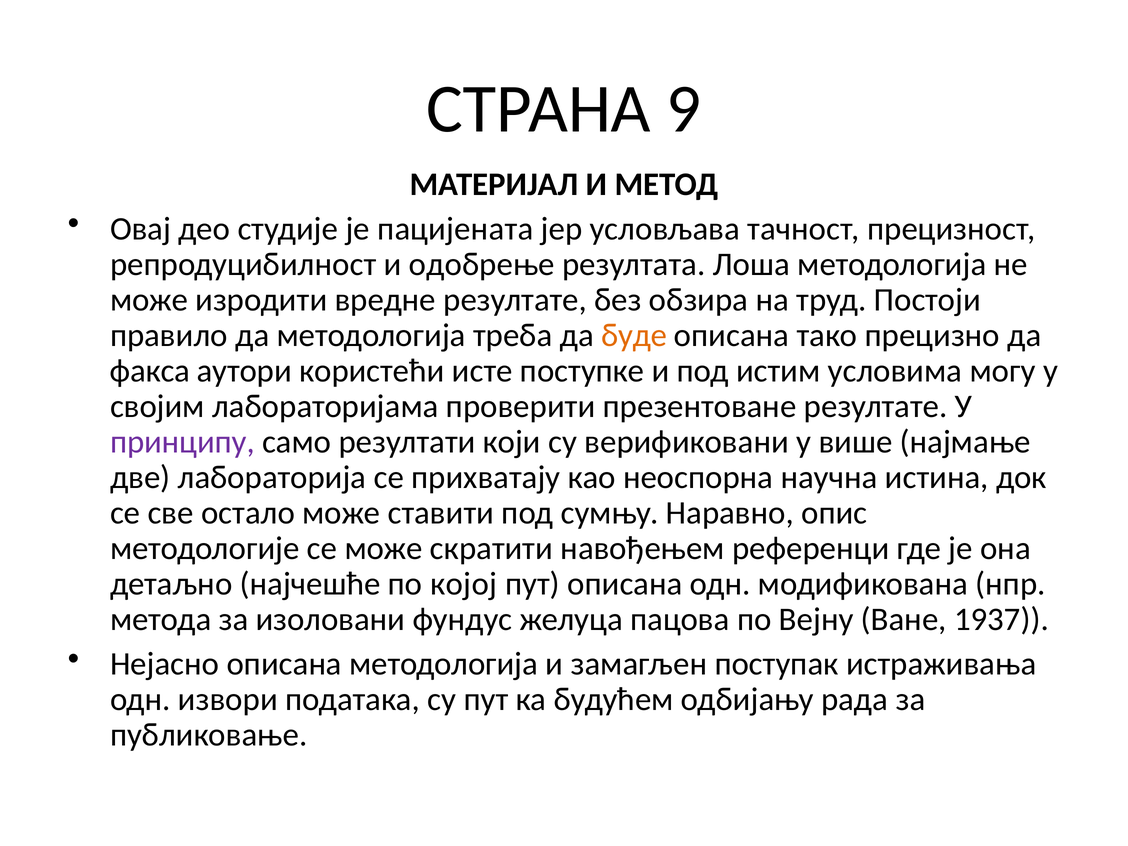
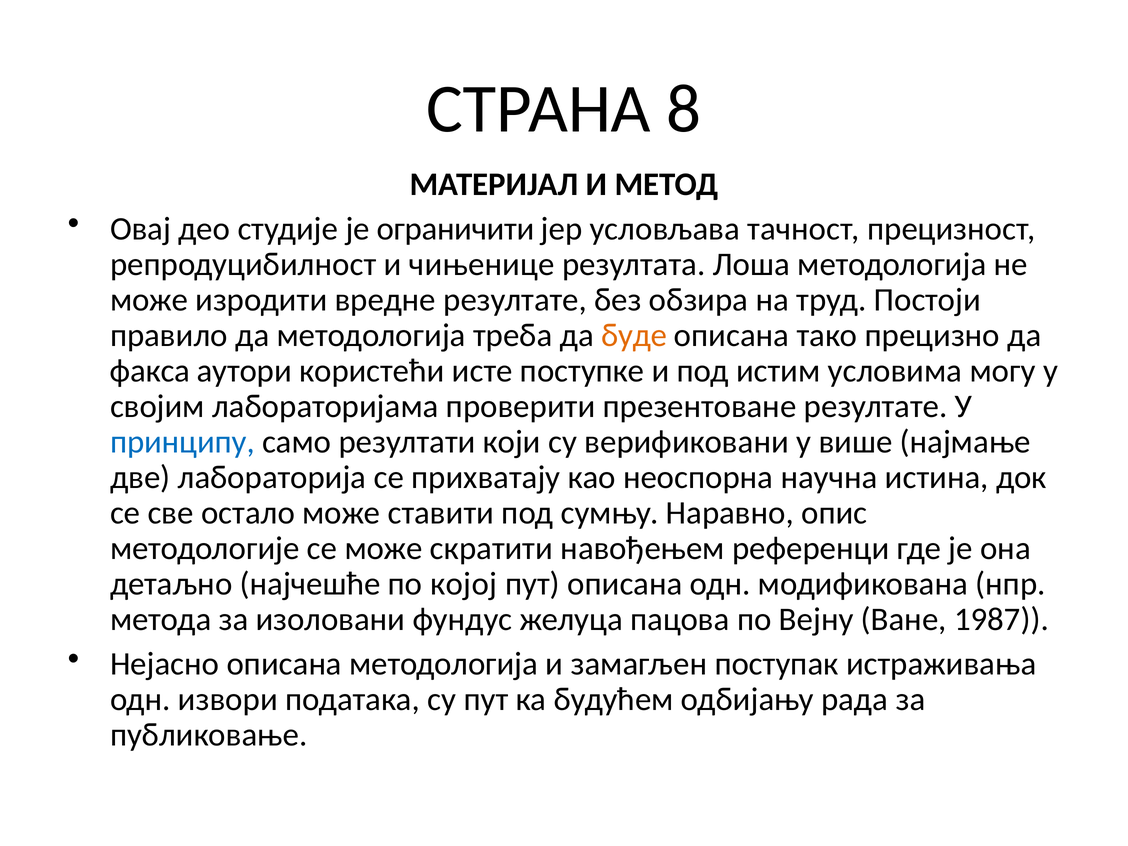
9: 9 -> 8 (684, 109)
пацијената: пацијената -> ограничити (456, 229)
одобрење: одобрење -> чињенице (482, 264)
принципу colour: purple -> blue (182, 442)
1937: 1937 -> 1987 (1001, 620)
